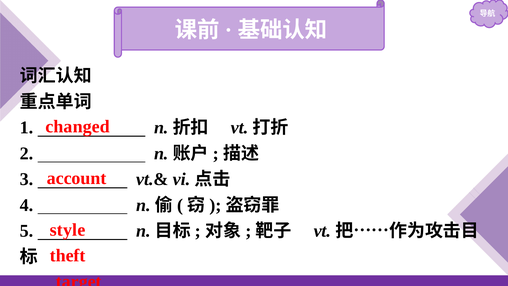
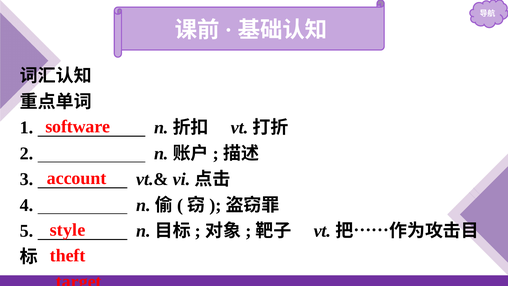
changed: changed -> software (78, 126)
